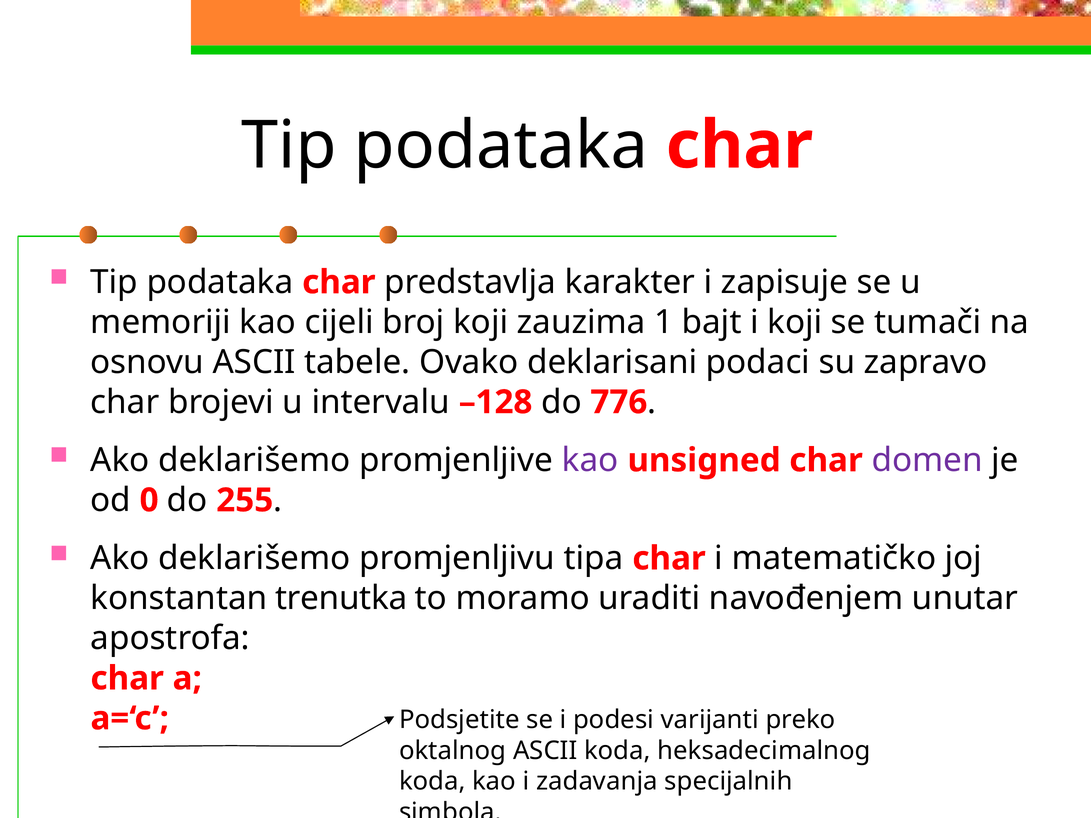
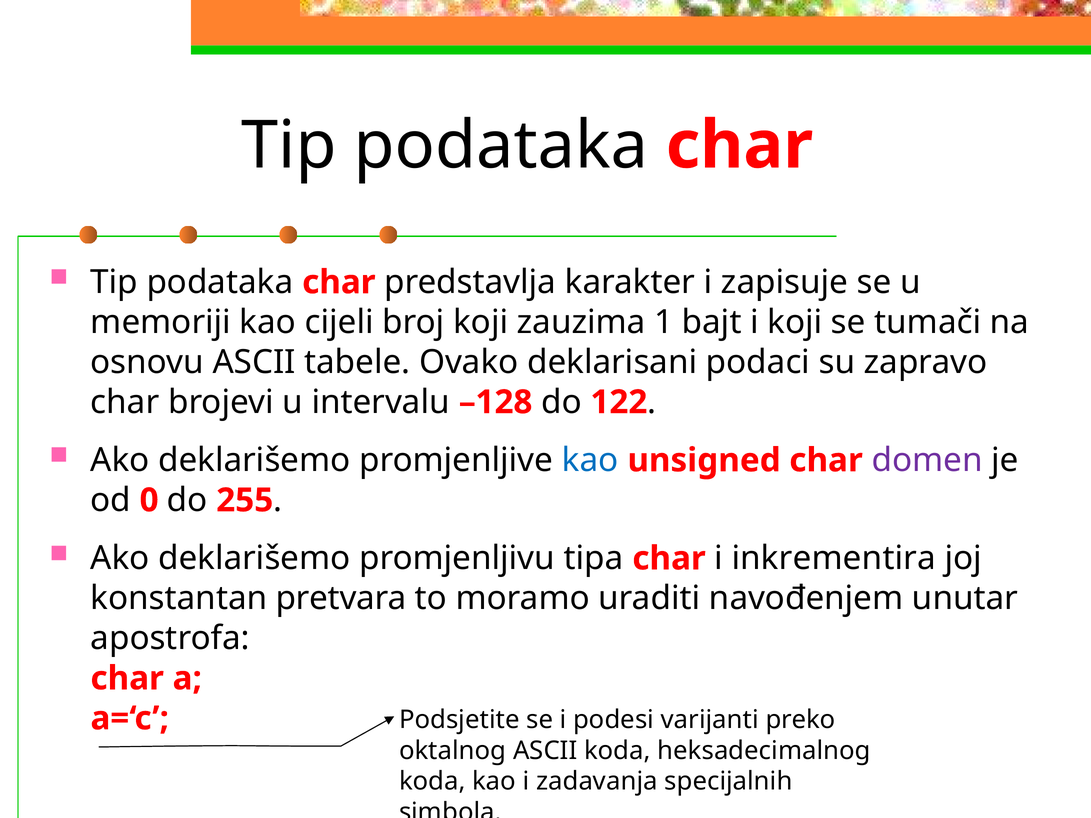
776: 776 -> 122 (619, 402)
kao colour: purple -> blue (590, 460)
matematičko: matematičko -> inkrementira (834, 559)
trenutka: trenutka -> pretvara (341, 599)
